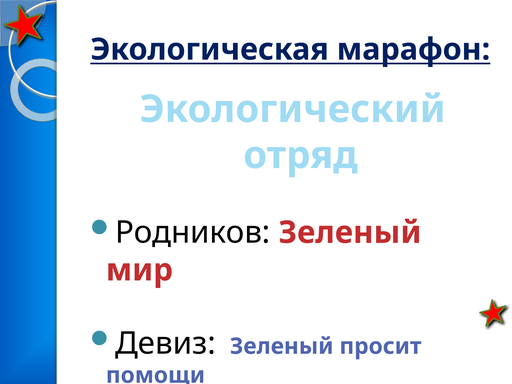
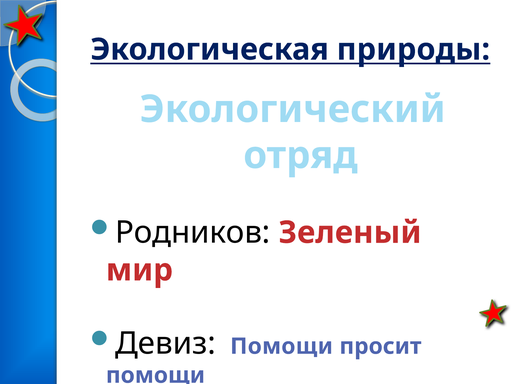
марафон: марафон -> природы (413, 50)
Девиз Зеленый: Зеленый -> Помощи (282, 346)
